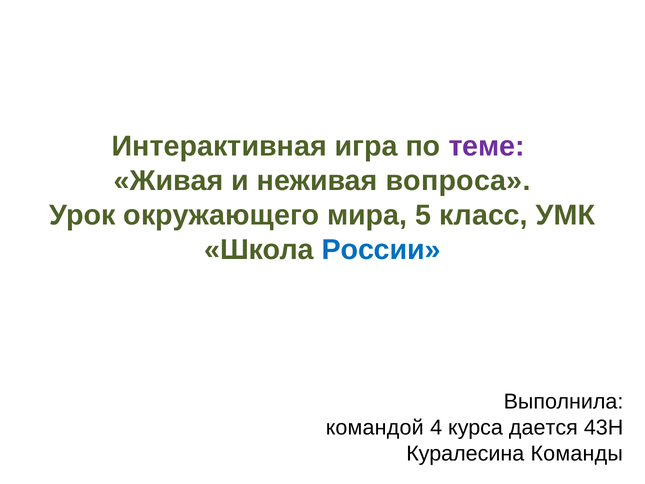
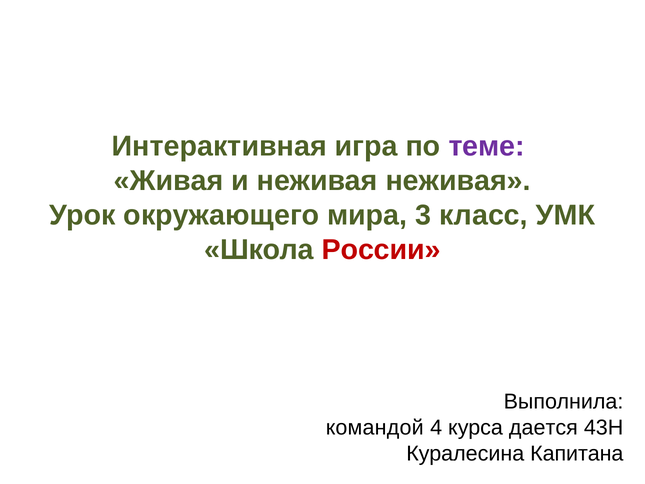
неживая вопроса: вопроса -> неживая (458, 181)
5: 5 -> 3 (423, 215)
России colour: blue -> red (381, 249)
Команды: Команды -> Капитана (577, 453)
